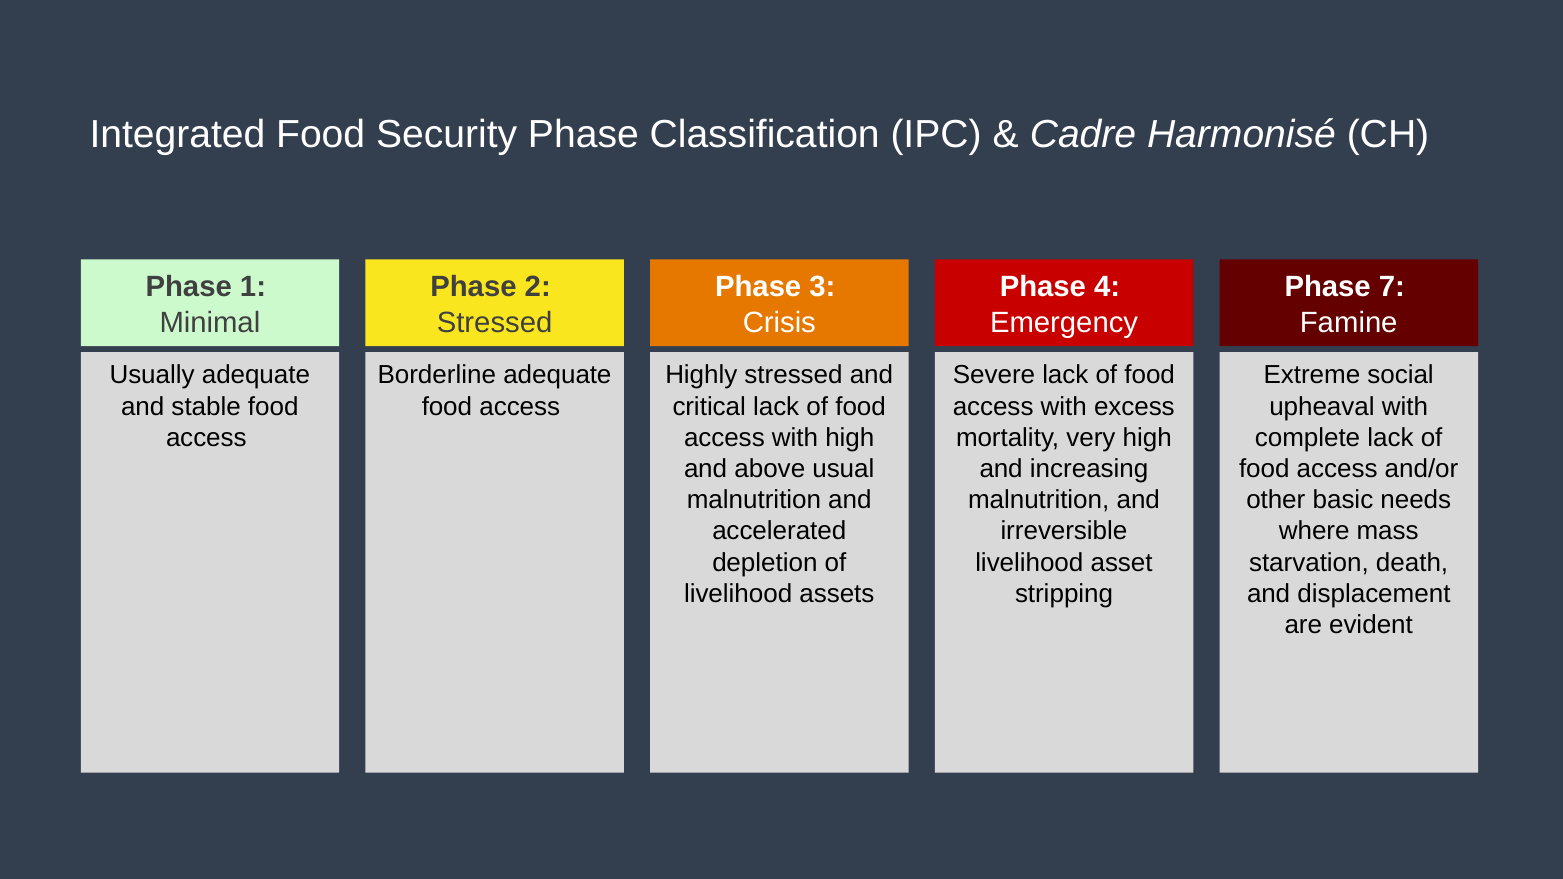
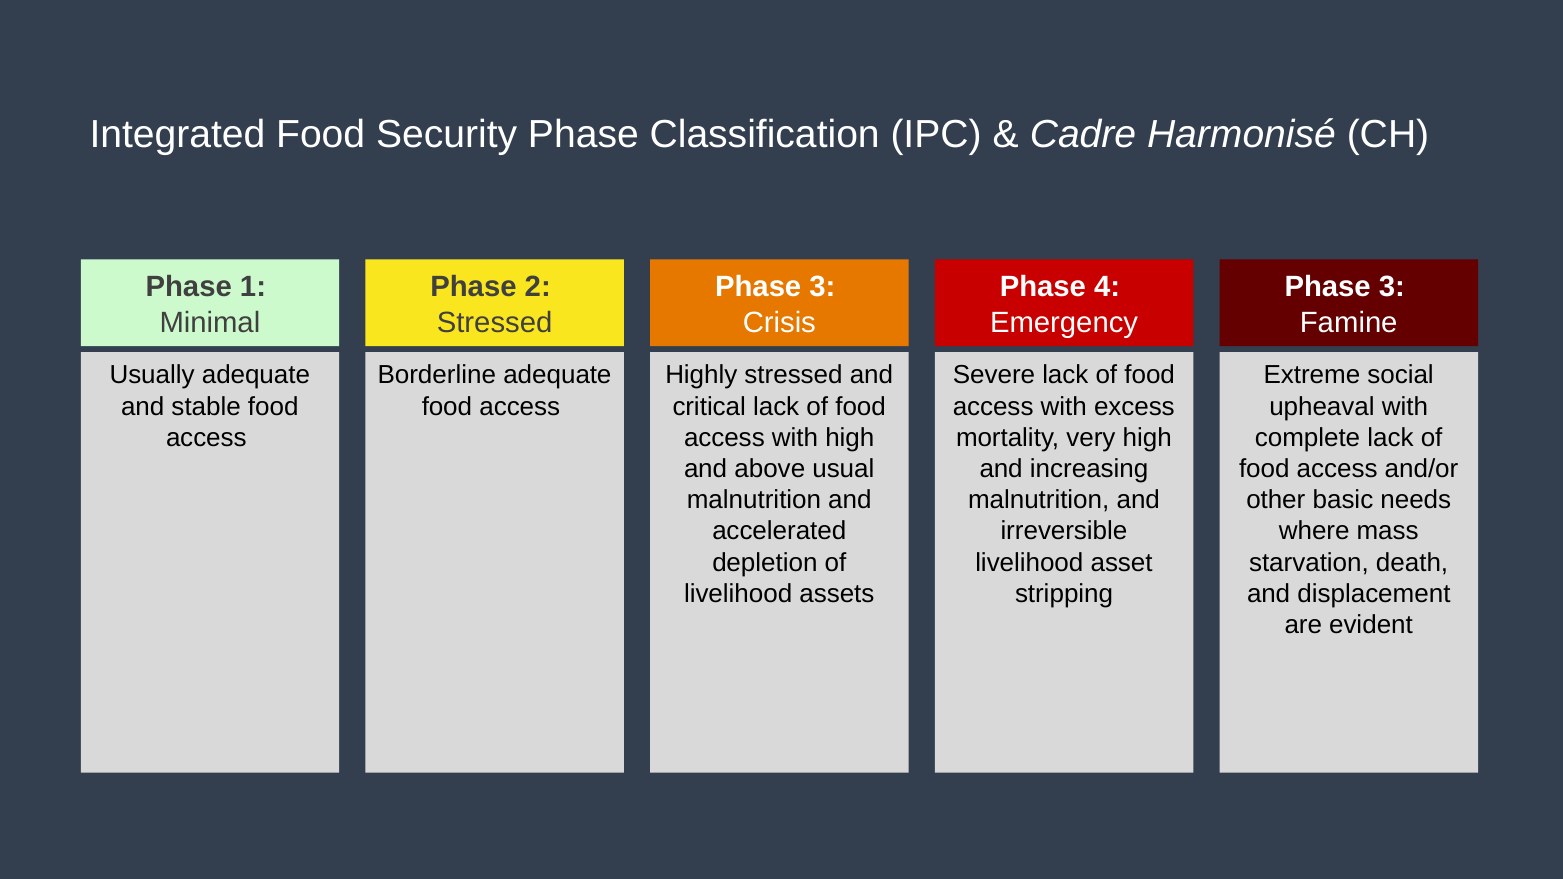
7: 7 -> 3 (1392, 287)
